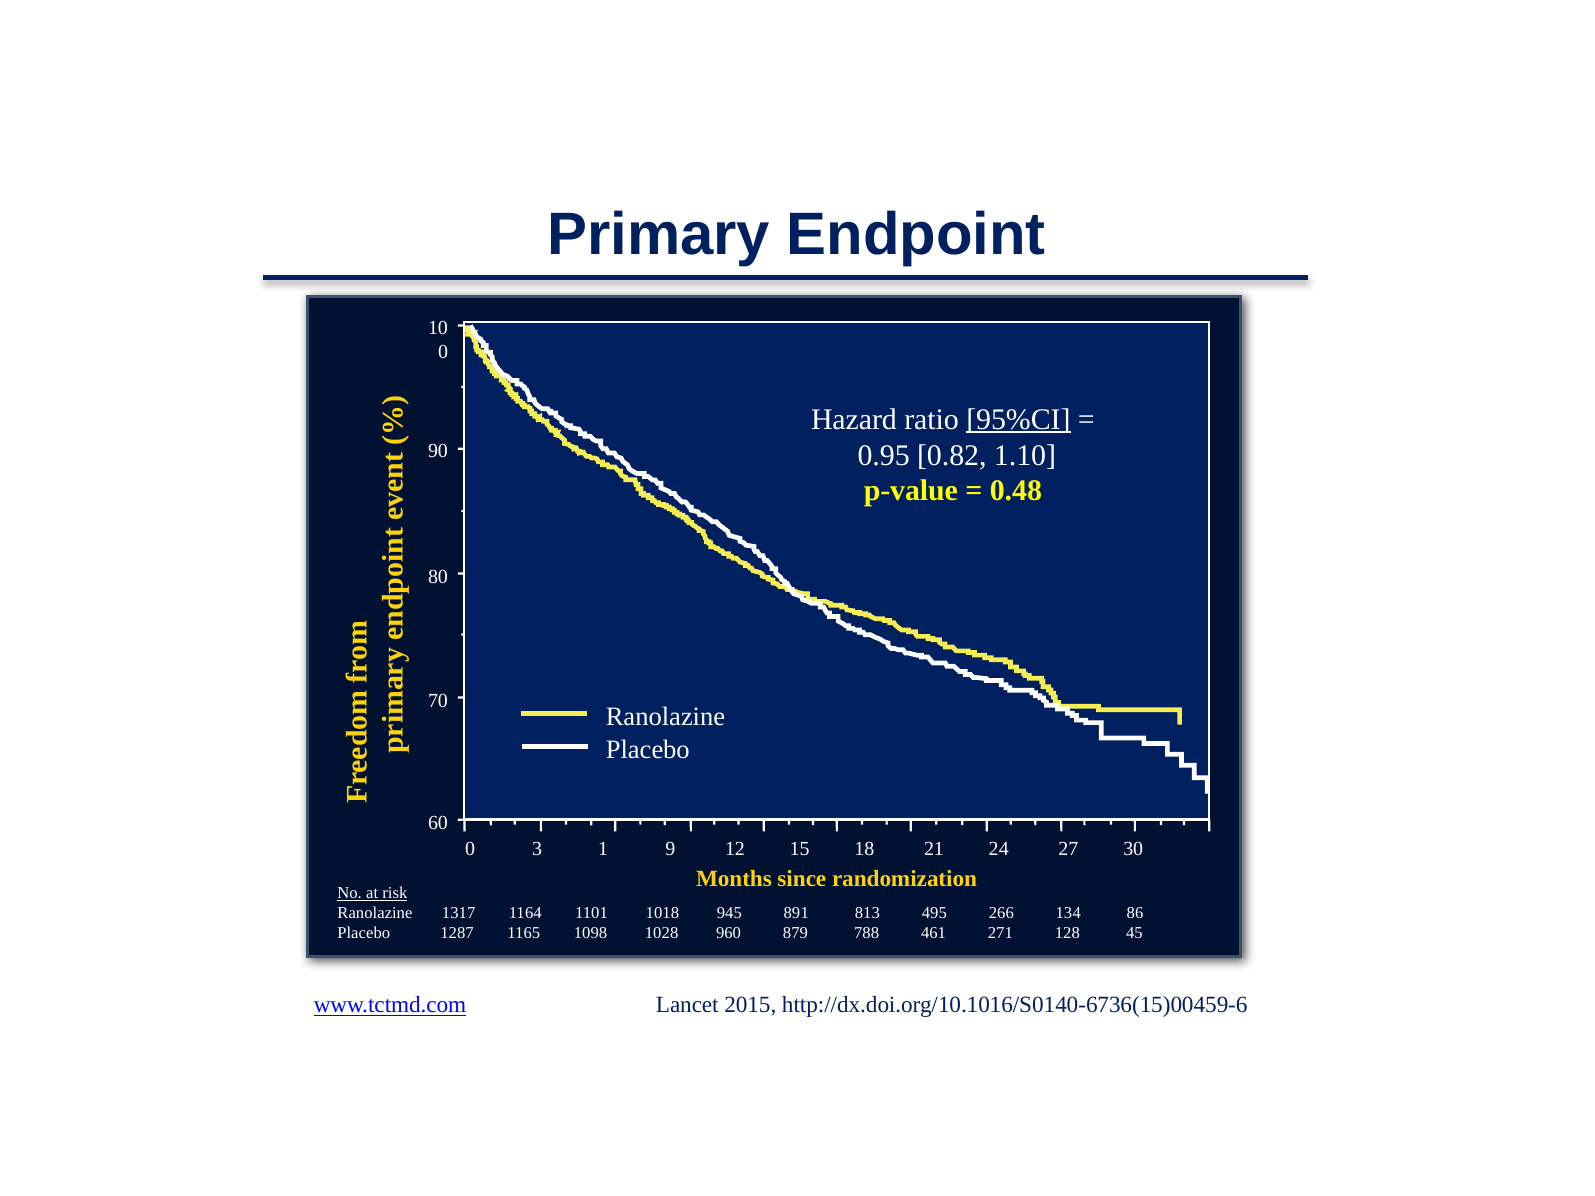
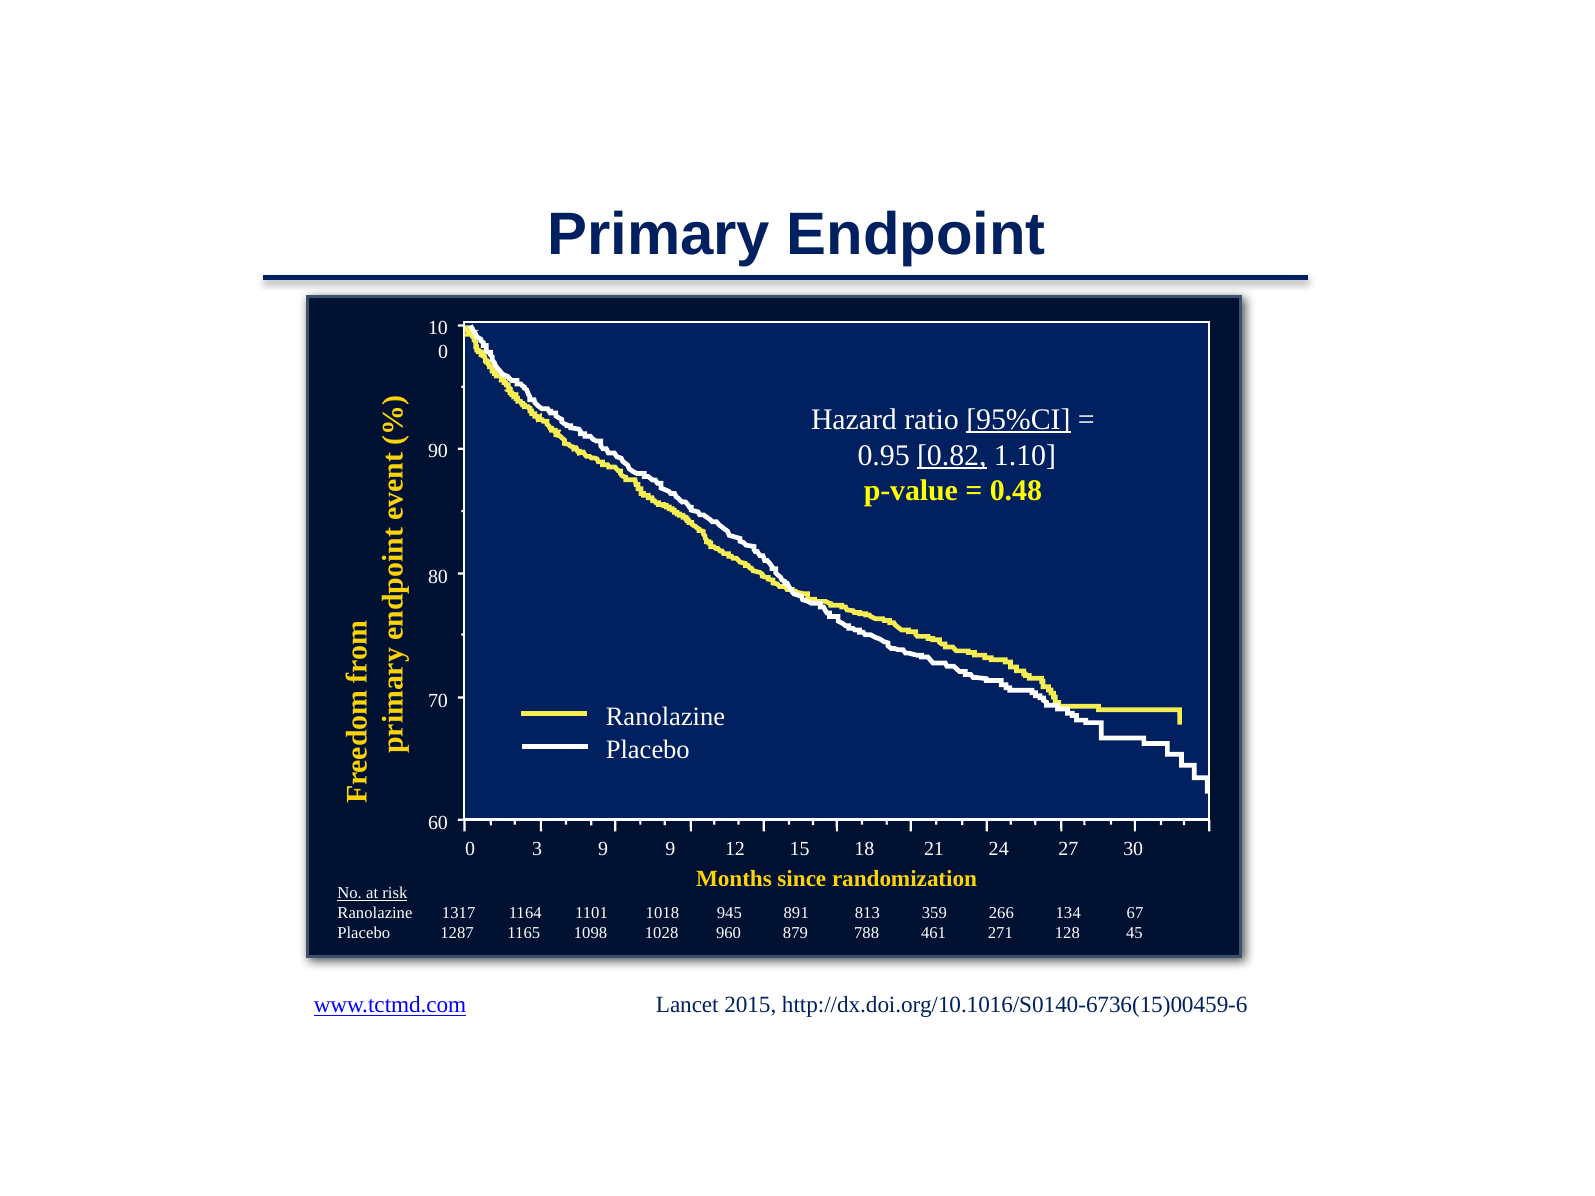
0.82 underline: none -> present (952, 455)
3 1: 1 -> 9 (603, 849)
495: 495 -> 359 (934, 913)
86: 86 -> 67 (1135, 913)
